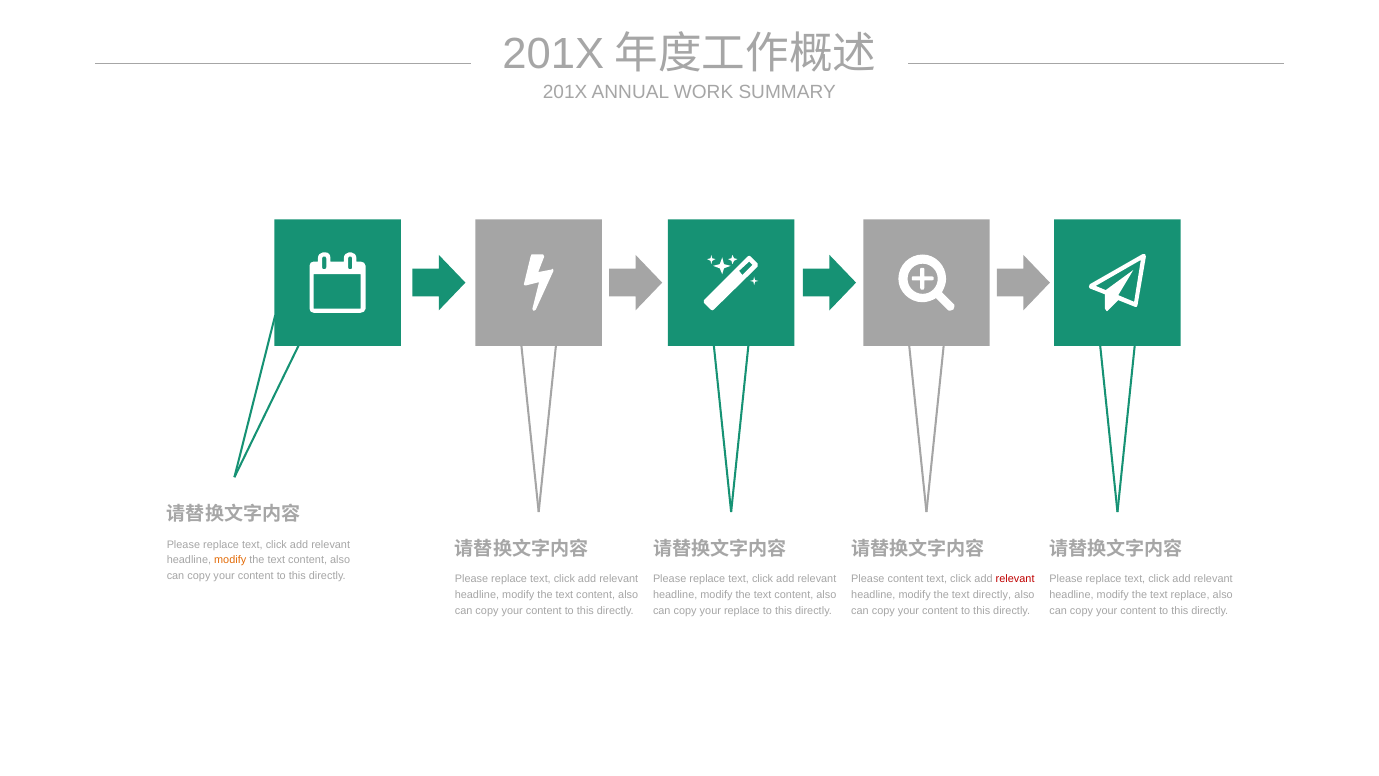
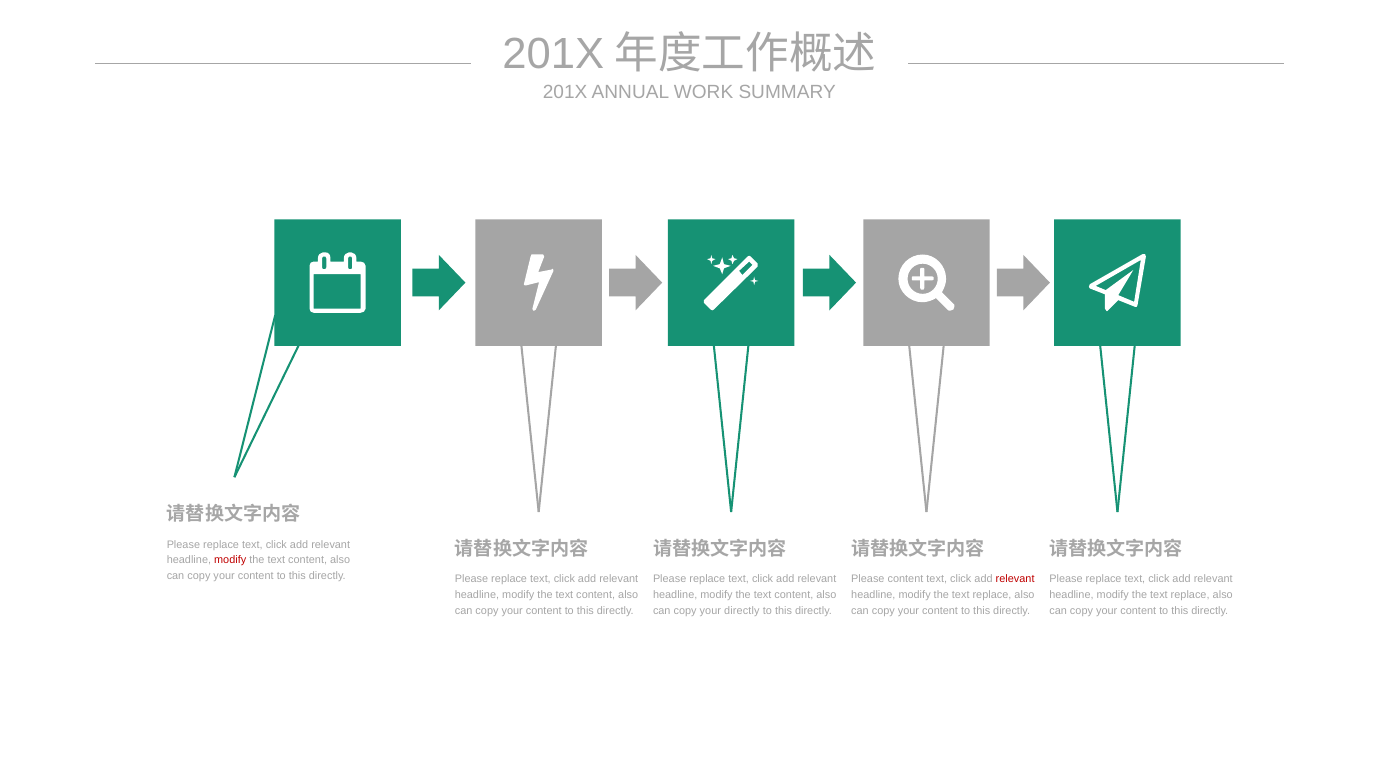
modify colour: orange -> red (230, 560)
directly: directly -> replace (992, 595)
your replace: replace -> directly (742, 610)
